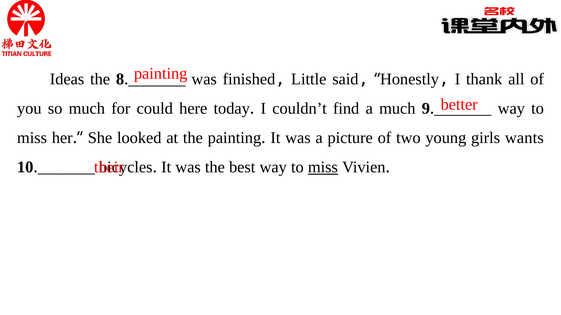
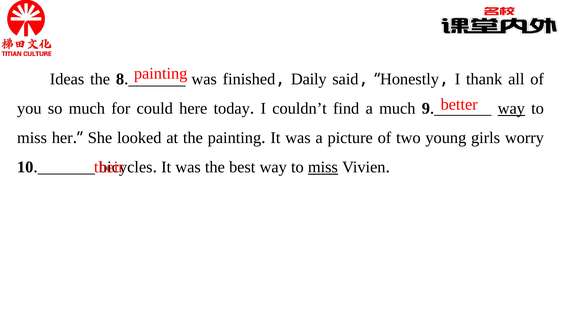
Little: Little -> Daily (309, 79)
way underline: none -> present (511, 109)
wants: wants -> worry (524, 138)
